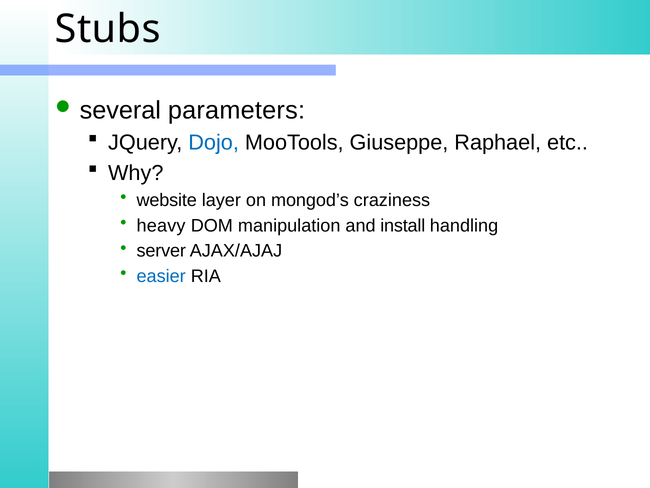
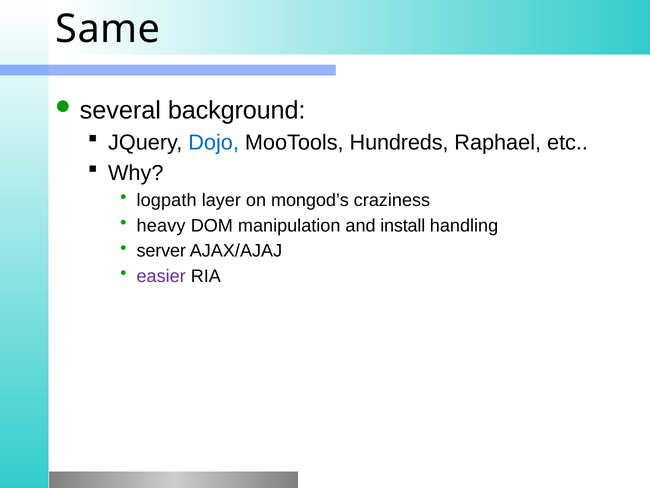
Stubs: Stubs -> Same (108, 29)
parameters: parameters -> background (237, 110)
Giuseppe: Giuseppe -> Hundreds (399, 143)
website: website -> logpath (167, 200)
easier colour: blue -> purple (161, 276)
